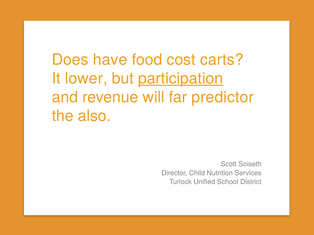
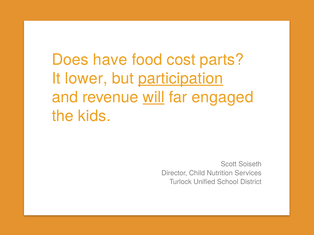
carts: carts -> parts (222, 60)
will underline: none -> present (154, 97)
predictor: predictor -> engaged (223, 97)
also: also -> kids (94, 116)
